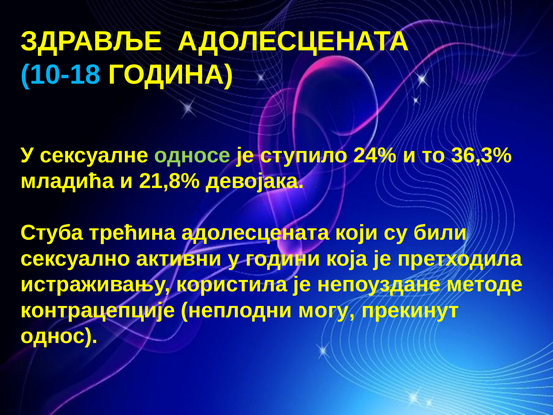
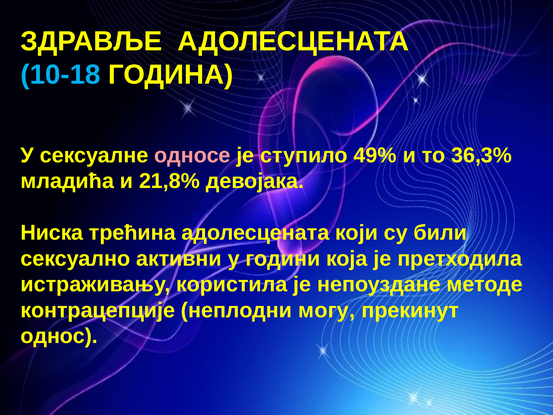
односе colour: light green -> pink (192, 155)
24%: 24% -> 49% (375, 155)
Стуба: Стуба -> Ниска (52, 233)
